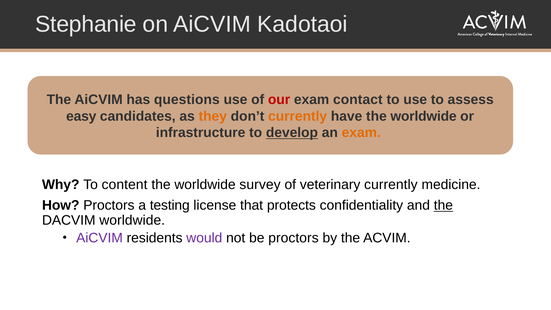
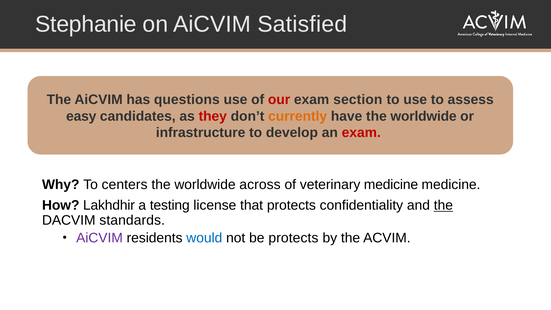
Kadotaoi: Kadotaoi -> Satisfied (302, 24)
contact: contact -> section (358, 100)
they colour: orange -> red (213, 116)
develop underline: present -> none (292, 133)
exam colour: orange -> red (361, 133)
content: content -> centers (125, 185)
survey: survey -> across (260, 185)
veterinary currently: currently -> medicine (391, 185)
How Proctors: Proctors -> Lakhdhir (109, 205)
DACVIM worldwide: worldwide -> standards (132, 220)
would colour: purple -> blue (204, 238)
be proctors: proctors -> protects (293, 238)
